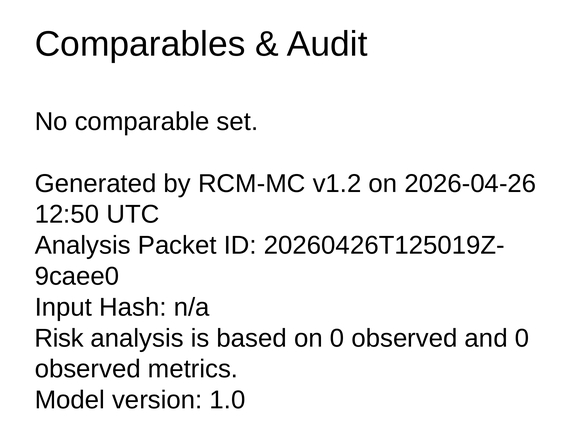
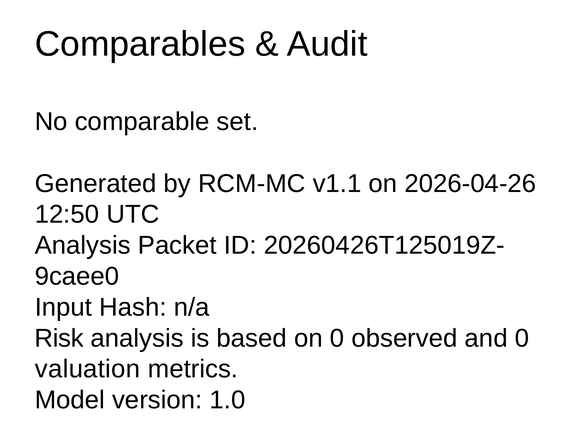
v1.2: v1.2 -> v1.1 (337, 184)
observed: observed -> valuation (88, 369)
